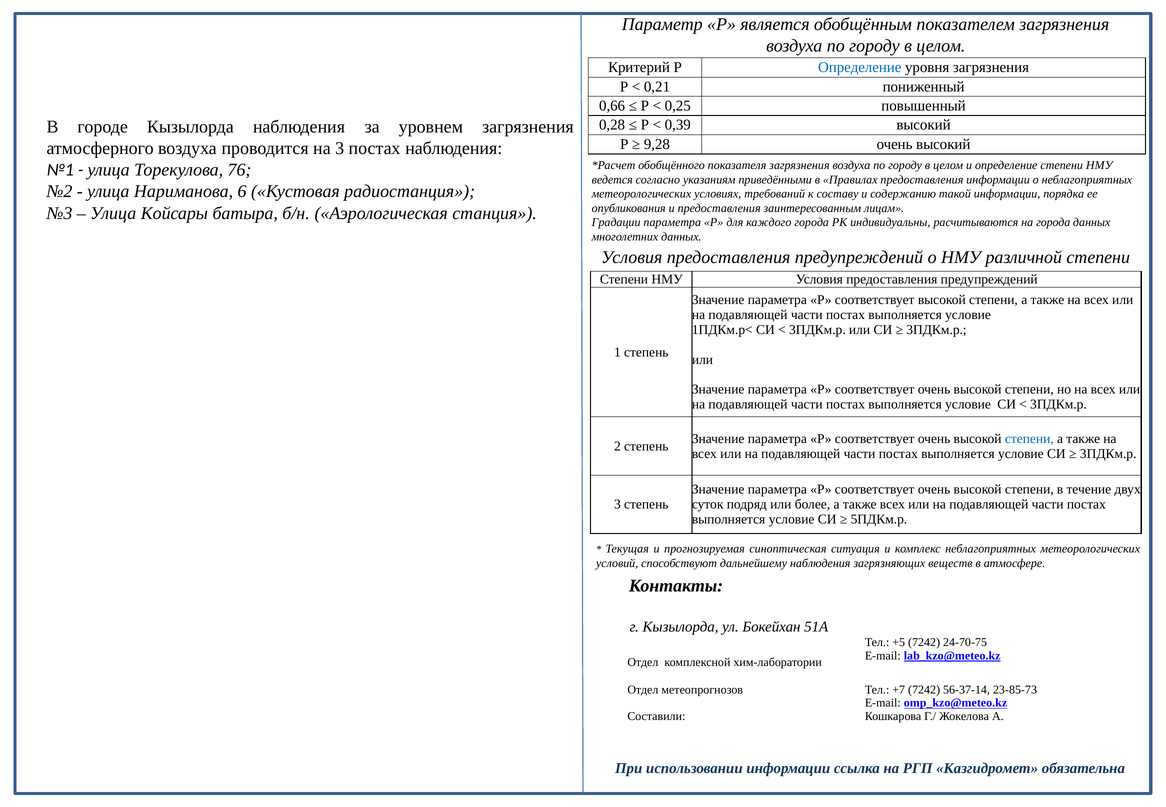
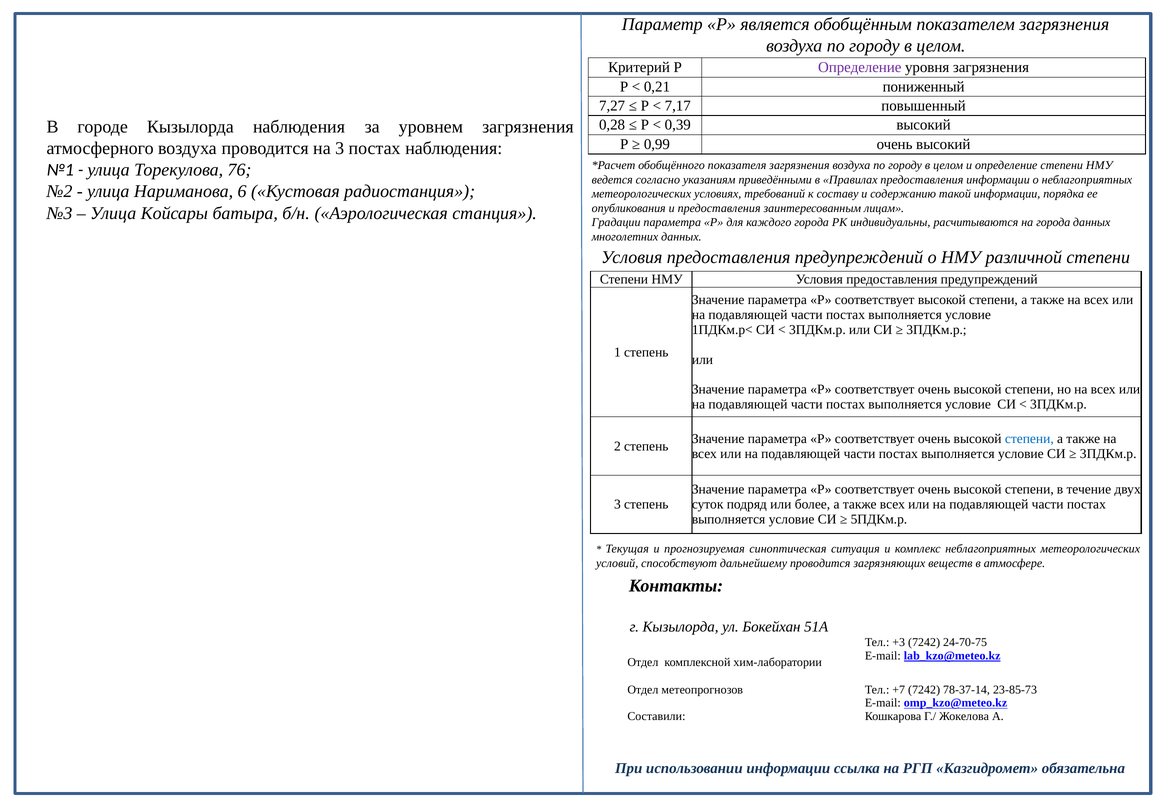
Определение colour: blue -> purple (860, 67)
0,66: 0,66 -> 7,27 (612, 106)
0,25: 0,25 -> 7,17 (678, 106)
9,28: 9,28 -> 0,99 (657, 144)
дальнейшему наблюдения: наблюдения -> проводится (820, 563)
+5: +5 -> +3 (899, 643)
56-37-14: 56-37-14 -> 78-37-14 (967, 690)
